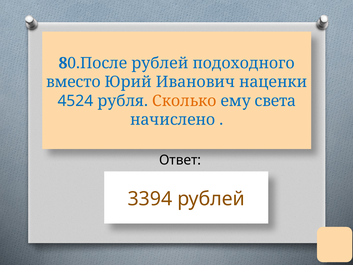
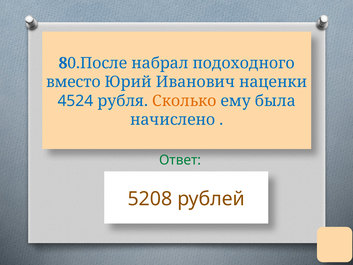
80.После рублей: рублей -> набрал (160, 63)
света: света -> была (275, 101)
Ответ colour: black -> green (180, 160)
3394: 3394 -> 5208 (150, 199)
